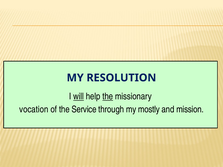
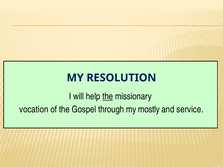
will underline: present -> none (79, 97)
Service: Service -> Gospel (84, 110)
mission: mission -> service (190, 110)
